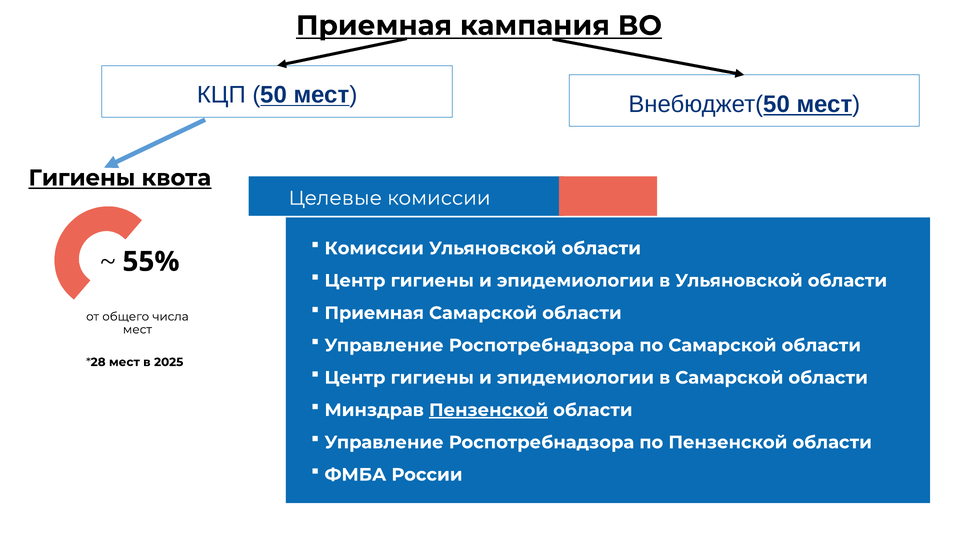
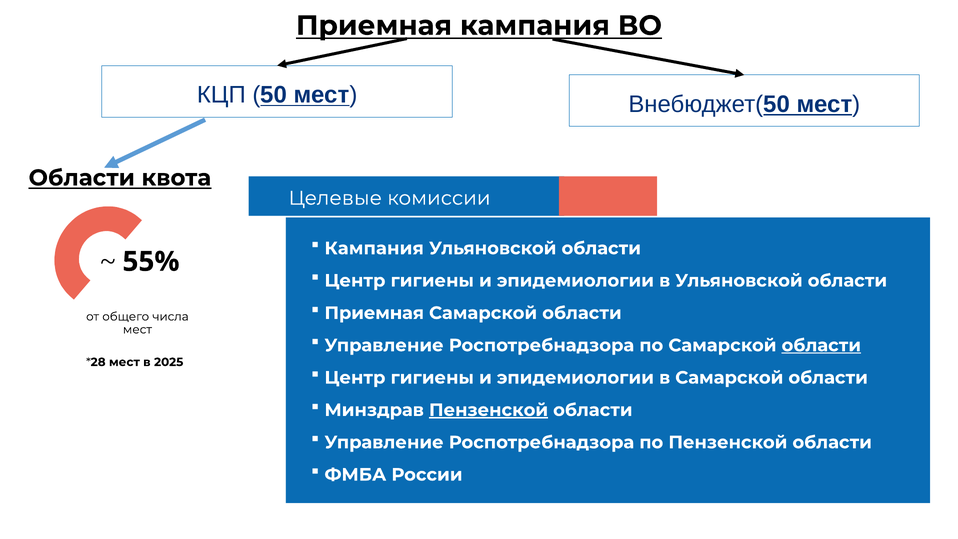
Гигиены: Гигиены -> Области (82, 178)
Комиссии: Комиссии -> Кампания (374, 248)
области underline: none -> present (821, 345)
